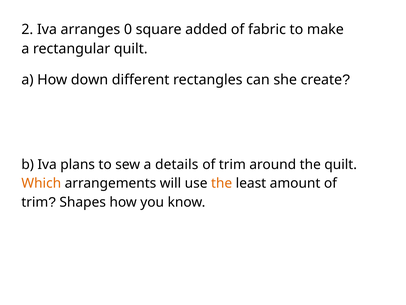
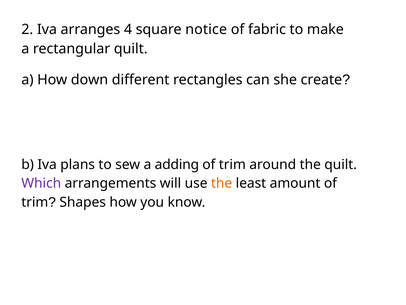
0: 0 -> 4 (128, 29)
added: added -> notice (206, 29)
details: details -> adding (177, 164)
Which colour: orange -> purple (41, 183)
